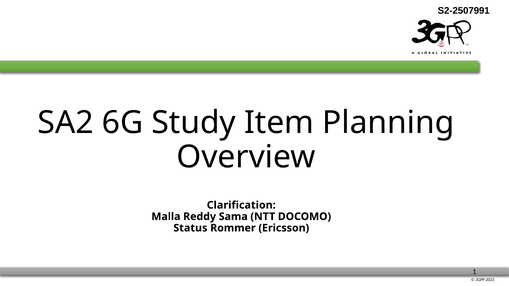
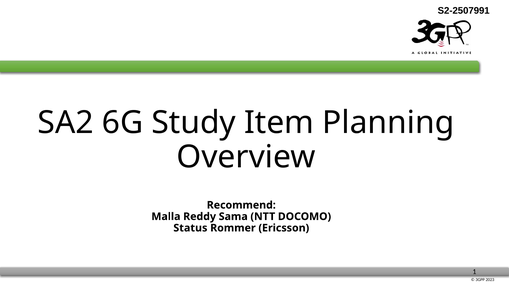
Clarification: Clarification -> Recommend (241, 205)
